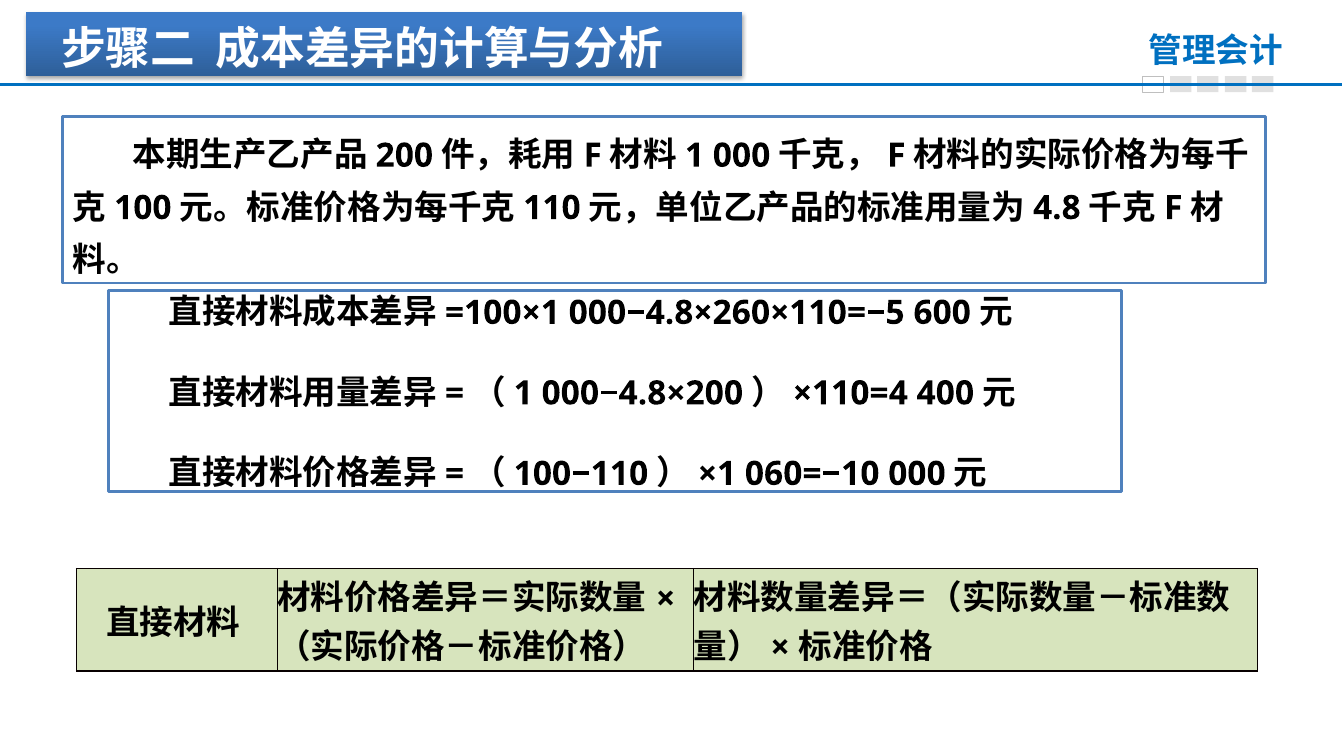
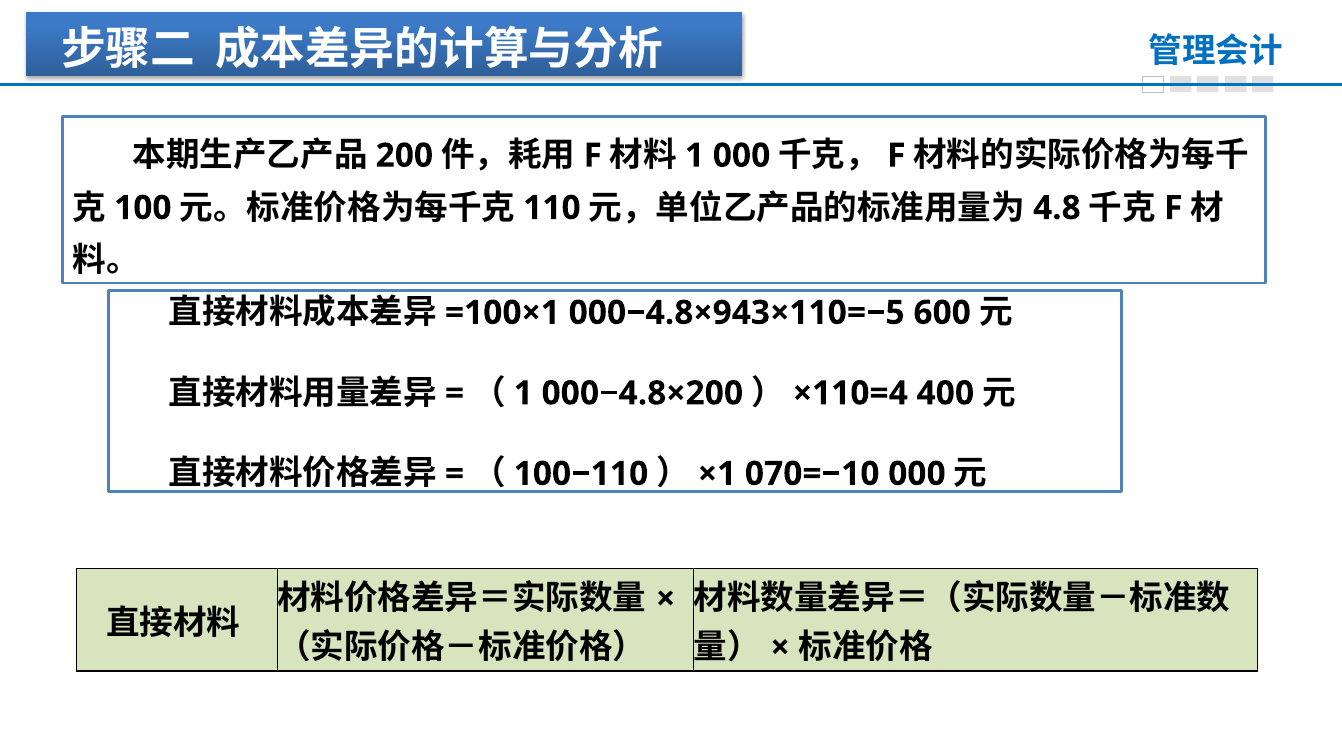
000−4.8×260×110=−5: 000−4.8×260×110=−5 -> 000−4.8×943×110=−5 (737, 313)
060=−10: 060=−10 -> 070=−10 (812, 474)
